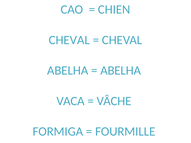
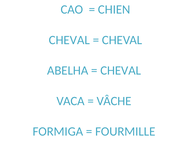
ABELHA: ABELHA -> CHEVAL (121, 71)
